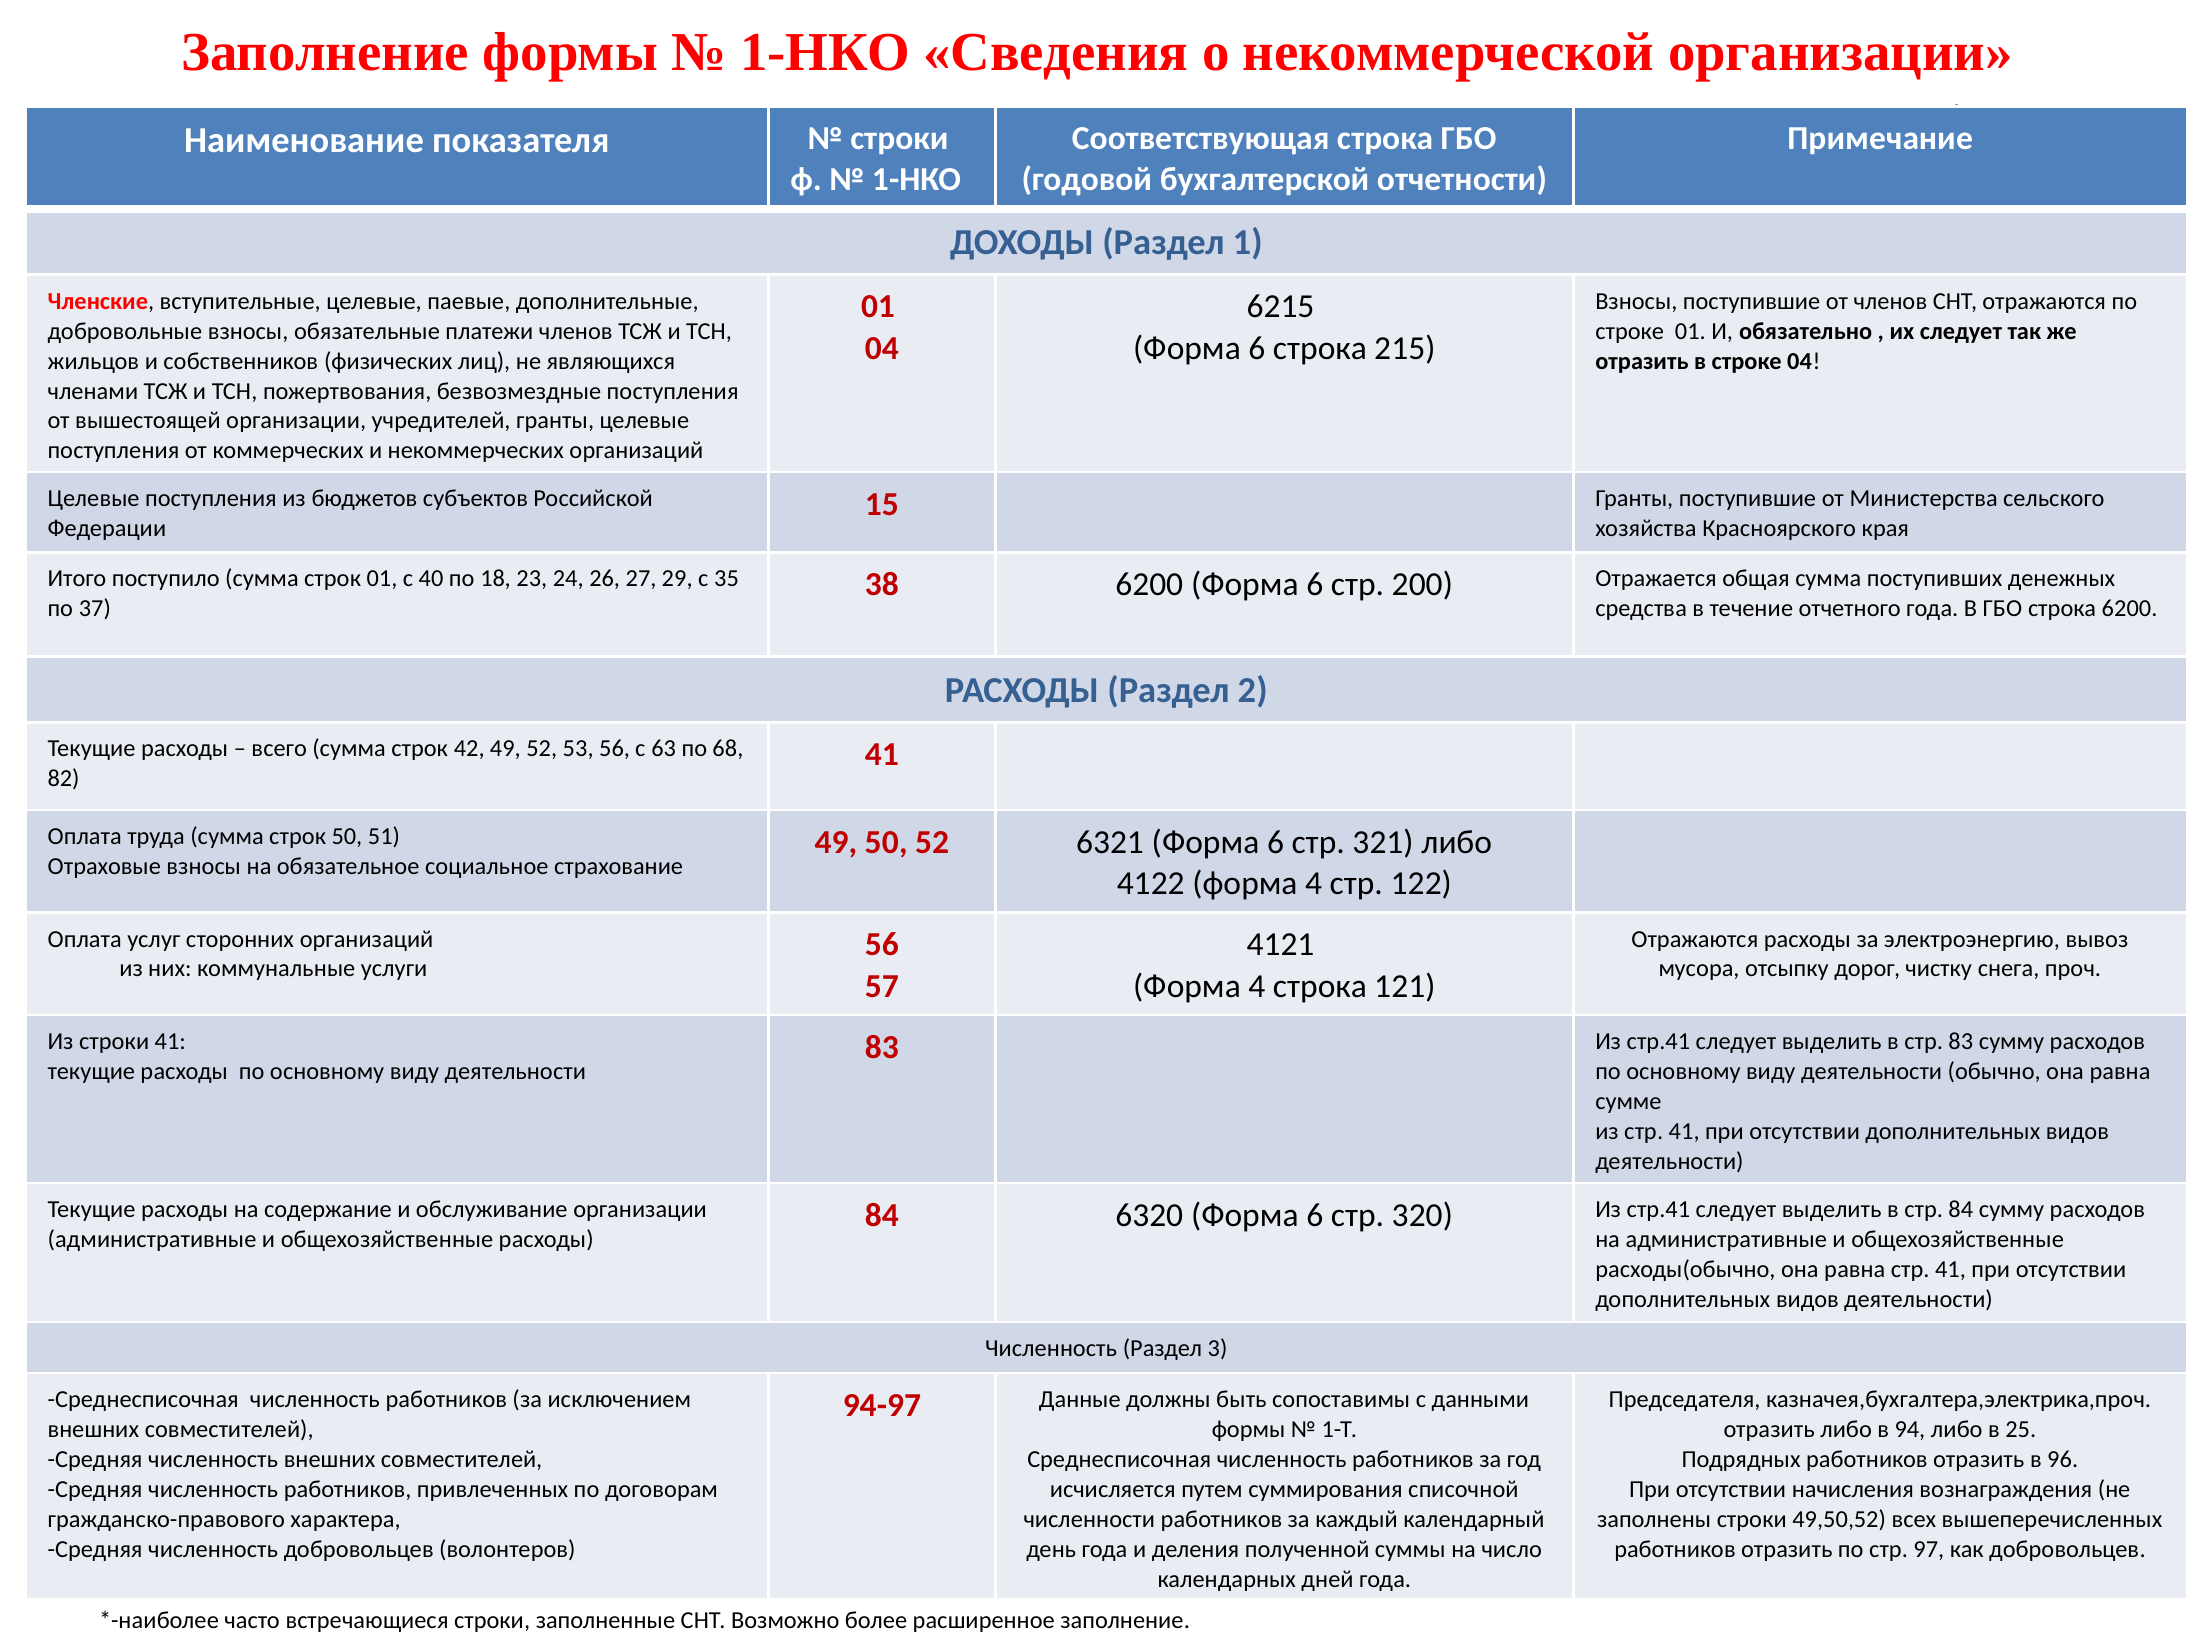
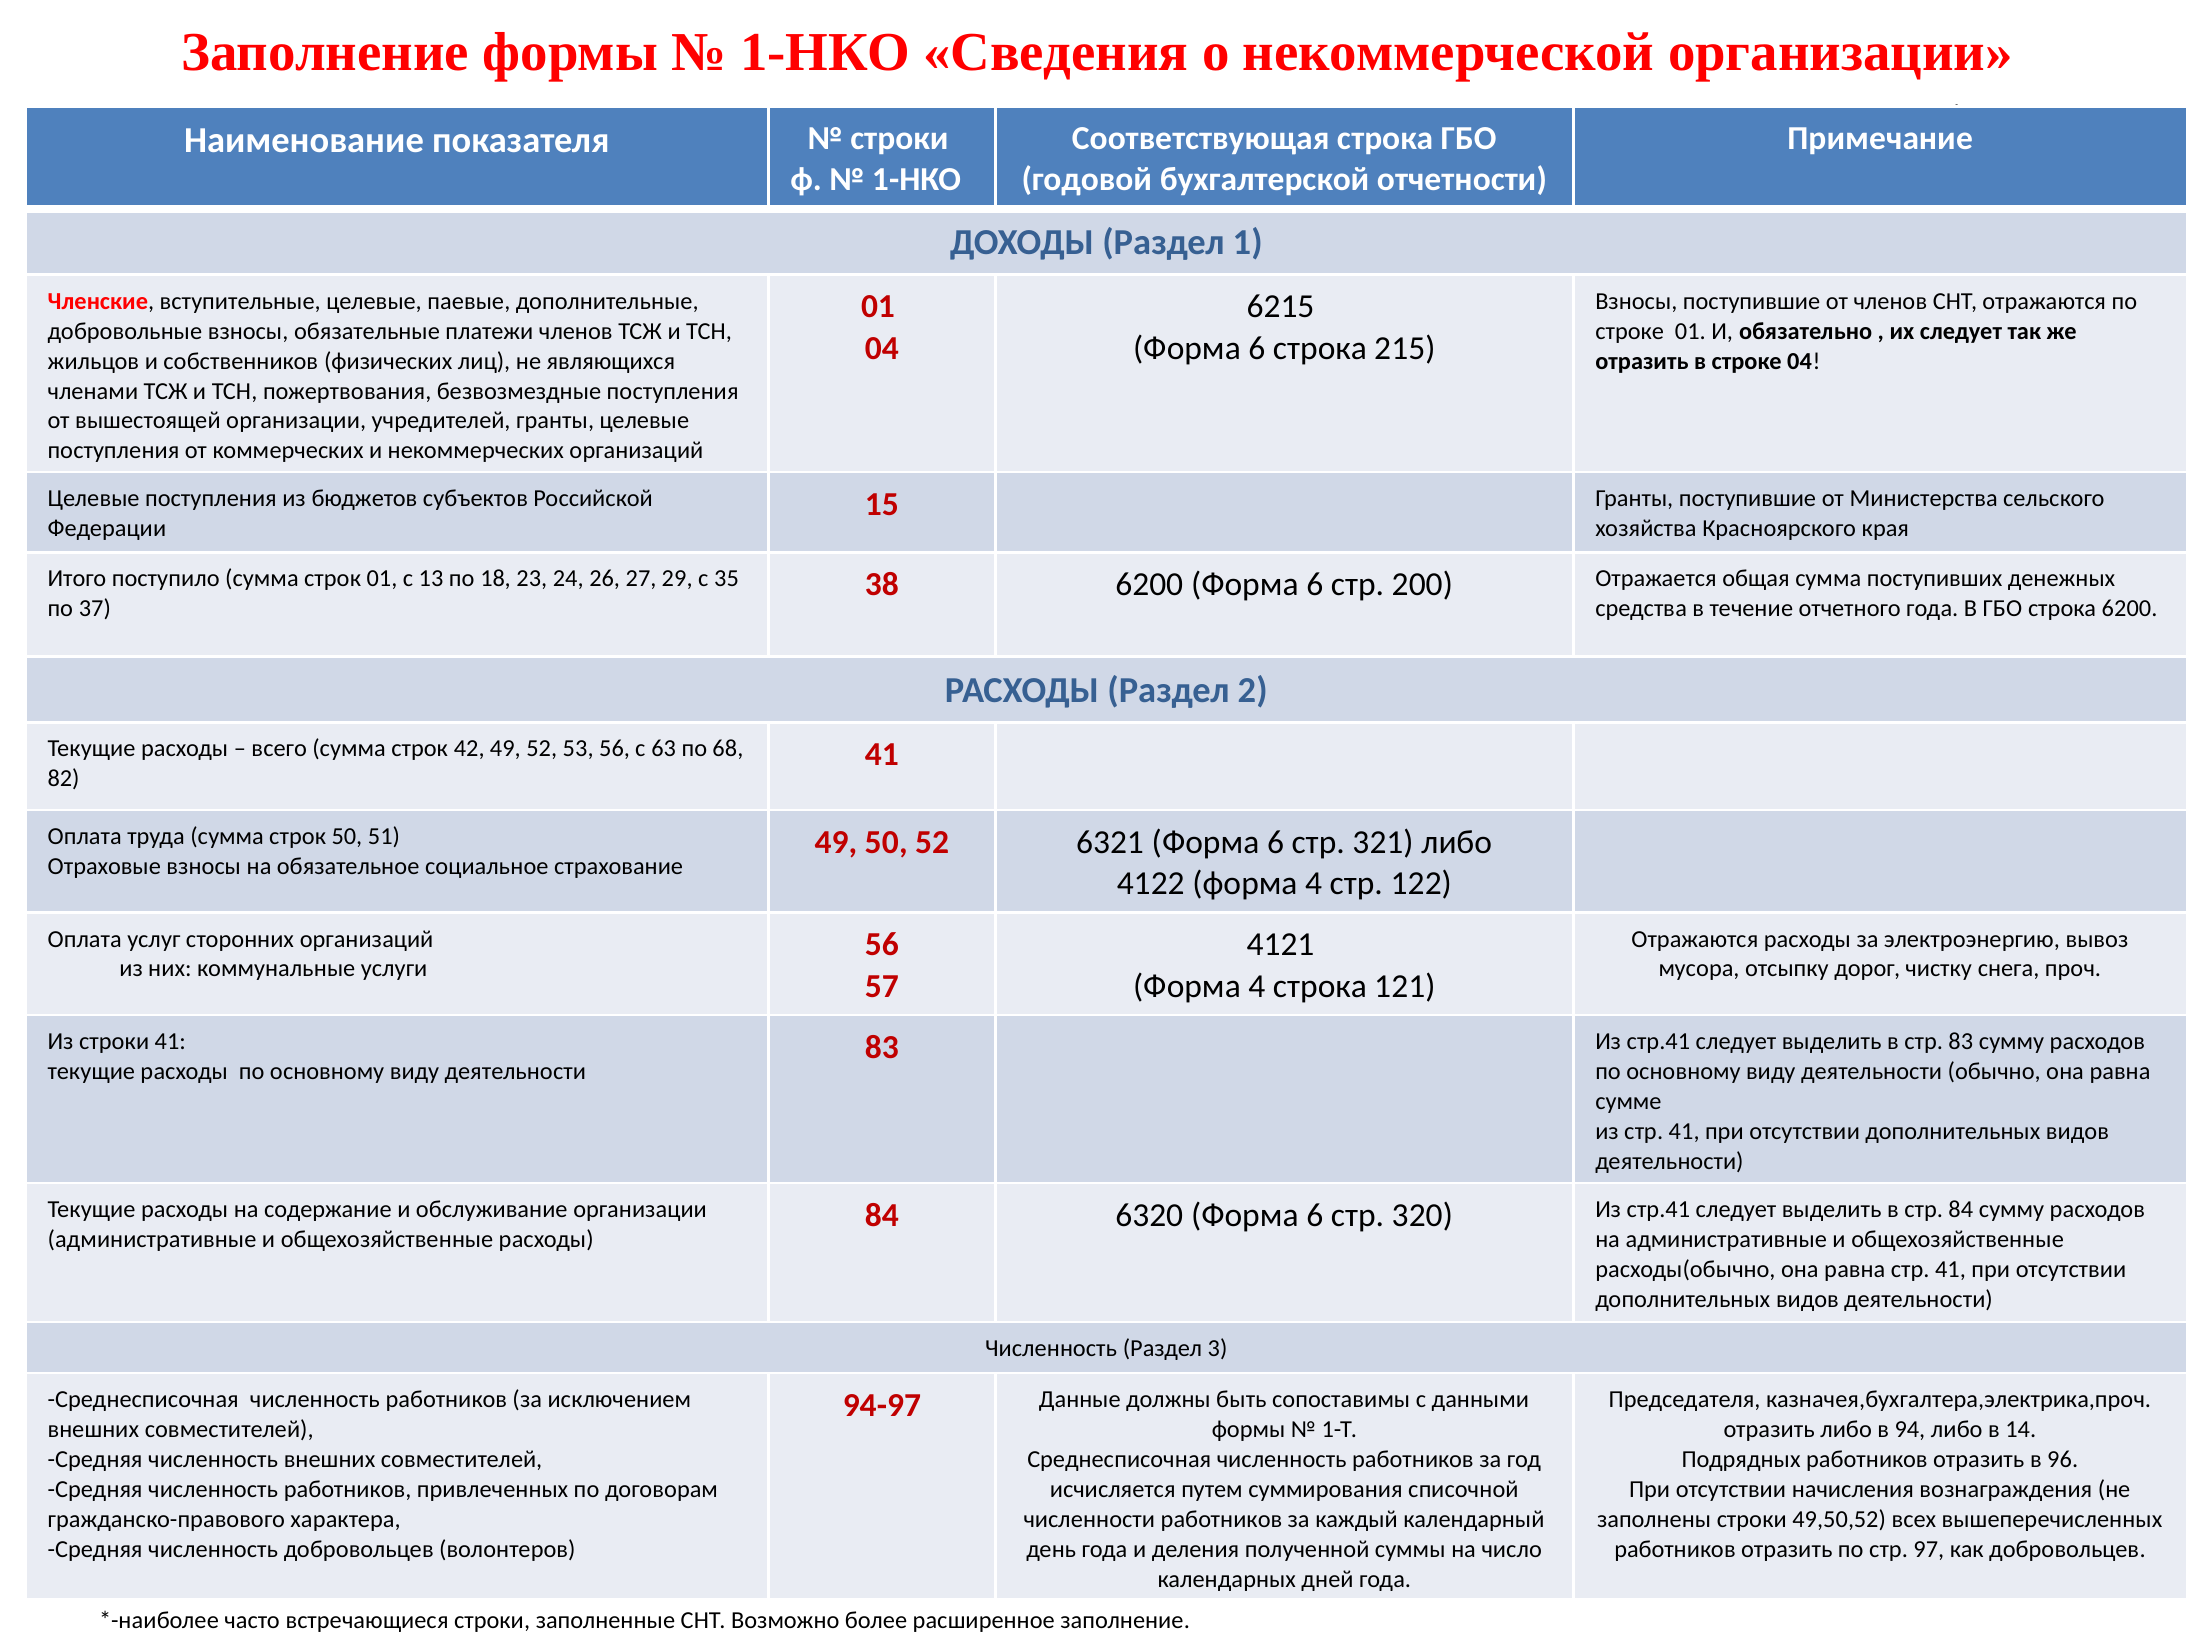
40: 40 -> 13 (431, 579)
25: 25 -> 14 (2021, 1429)
